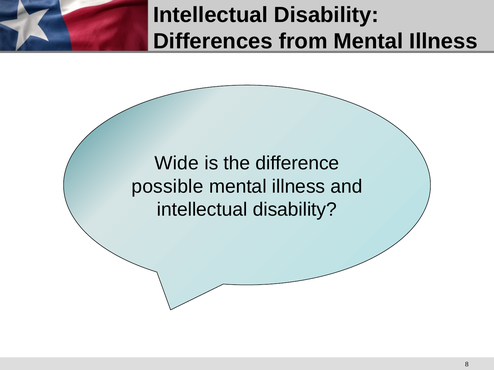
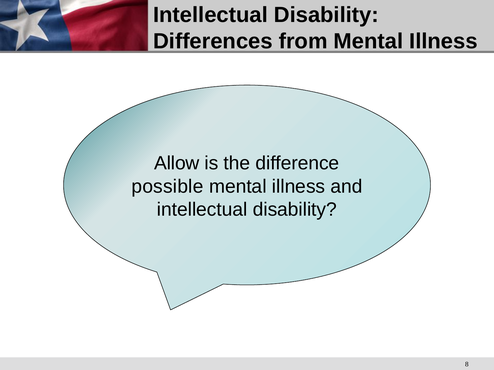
Wide: Wide -> Allow (177, 164)
